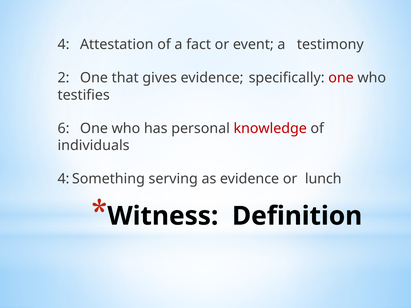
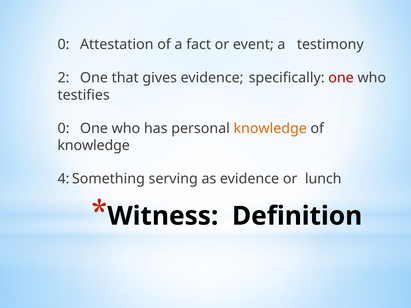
4: 4 -> 0 (64, 44)
6: 6 -> 0 (64, 129)
knowledge colour: red -> orange (270, 129)
individuals: individuals -> knowledge (94, 146)
